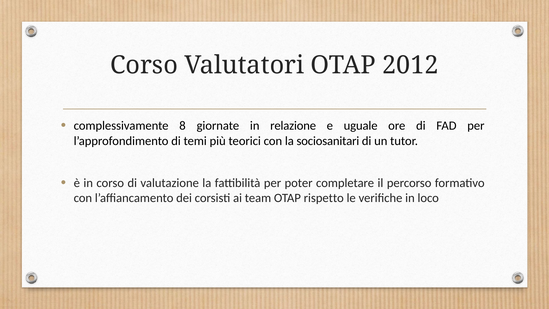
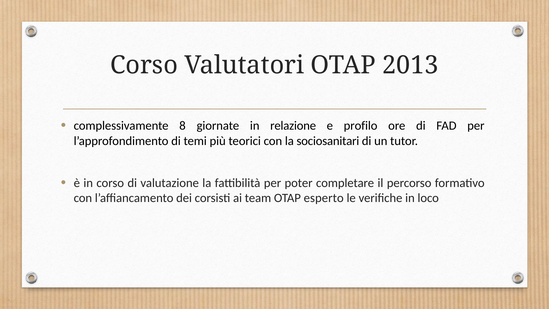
2012: 2012 -> 2013 (410, 65)
uguale: uguale -> profilo (361, 126)
rispetto: rispetto -> esperto (324, 198)
